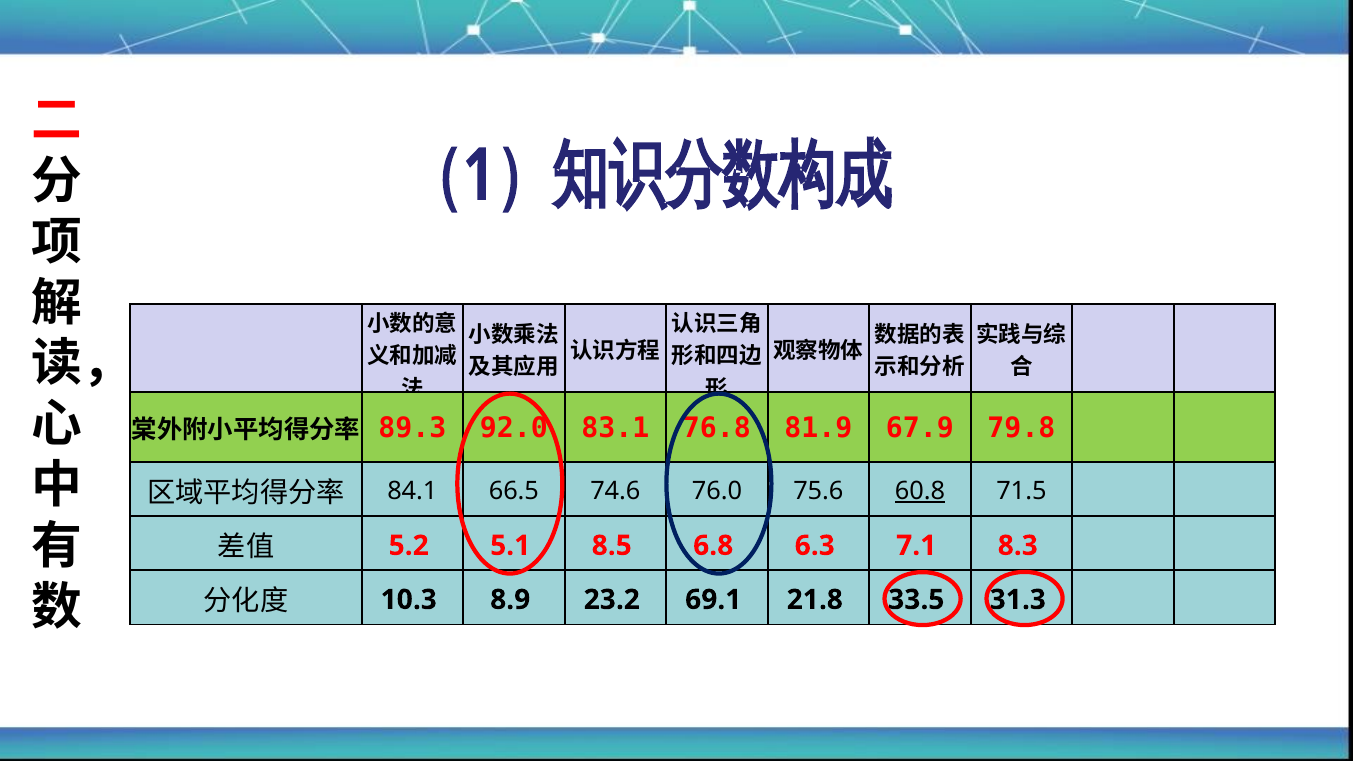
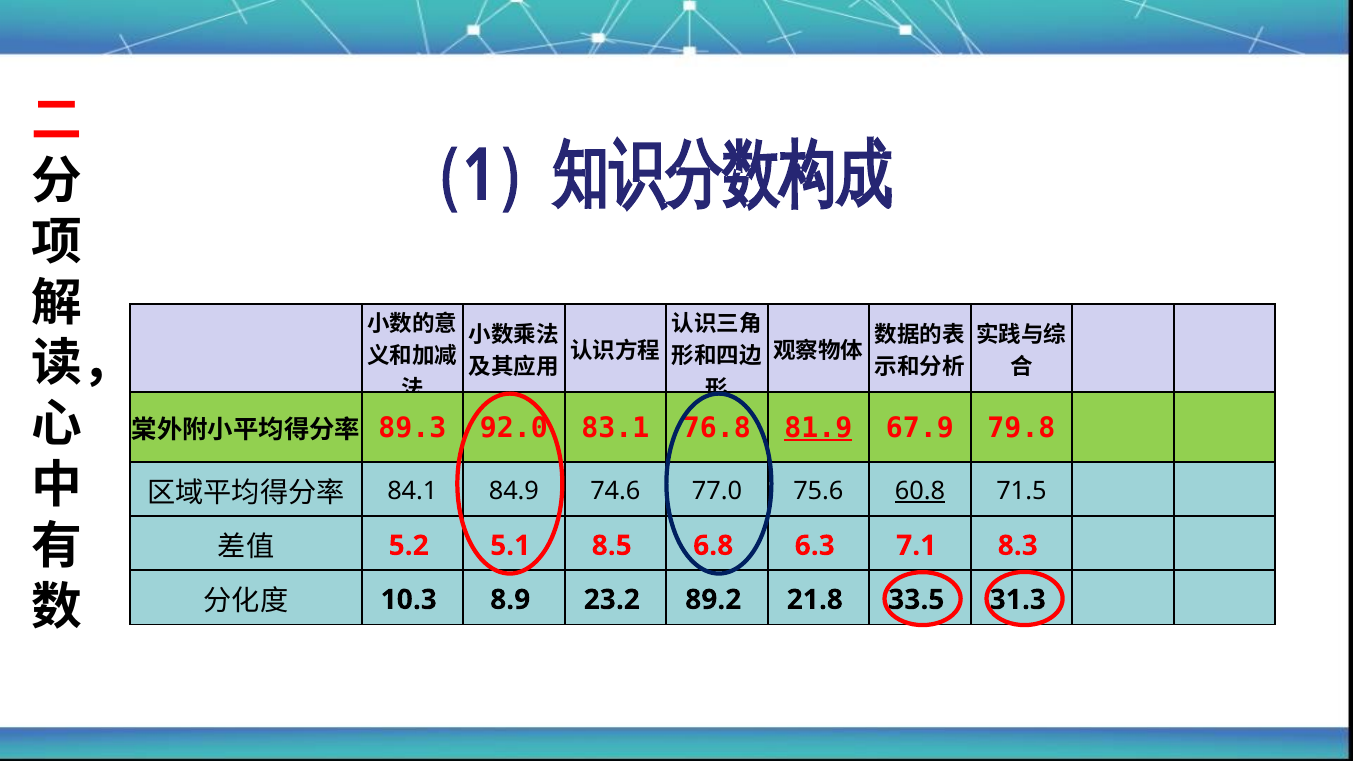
81.9 underline: none -> present (818, 428)
66.5: 66.5 -> 84.9 (514, 491)
76.0: 76.0 -> 77.0 (717, 491)
69.1: 69.1 -> 89.2 (713, 600)
